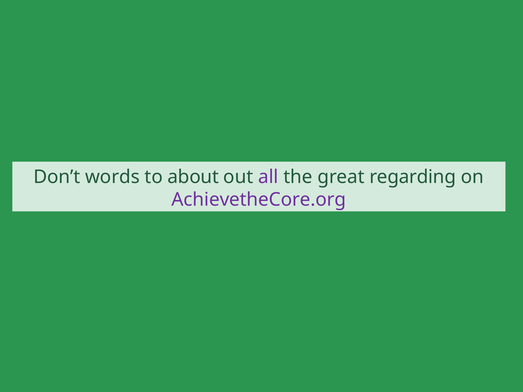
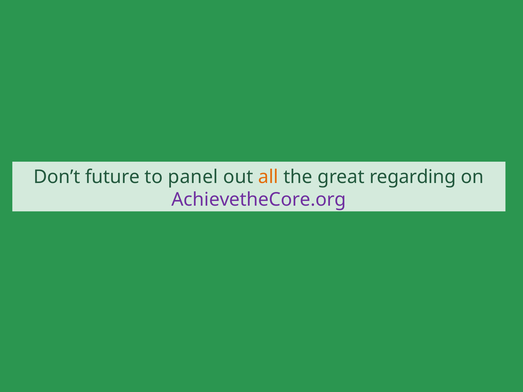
words: words -> future (112, 177)
about: about -> panel (193, 177)
all colour: purple -> orange (268, 177)
